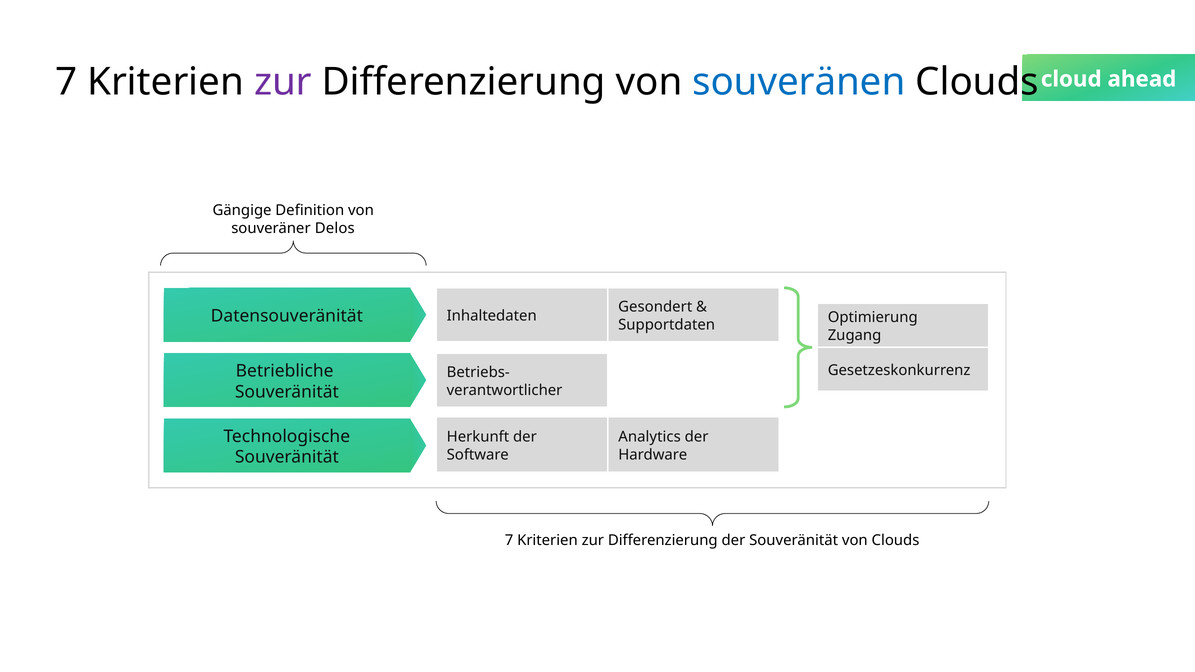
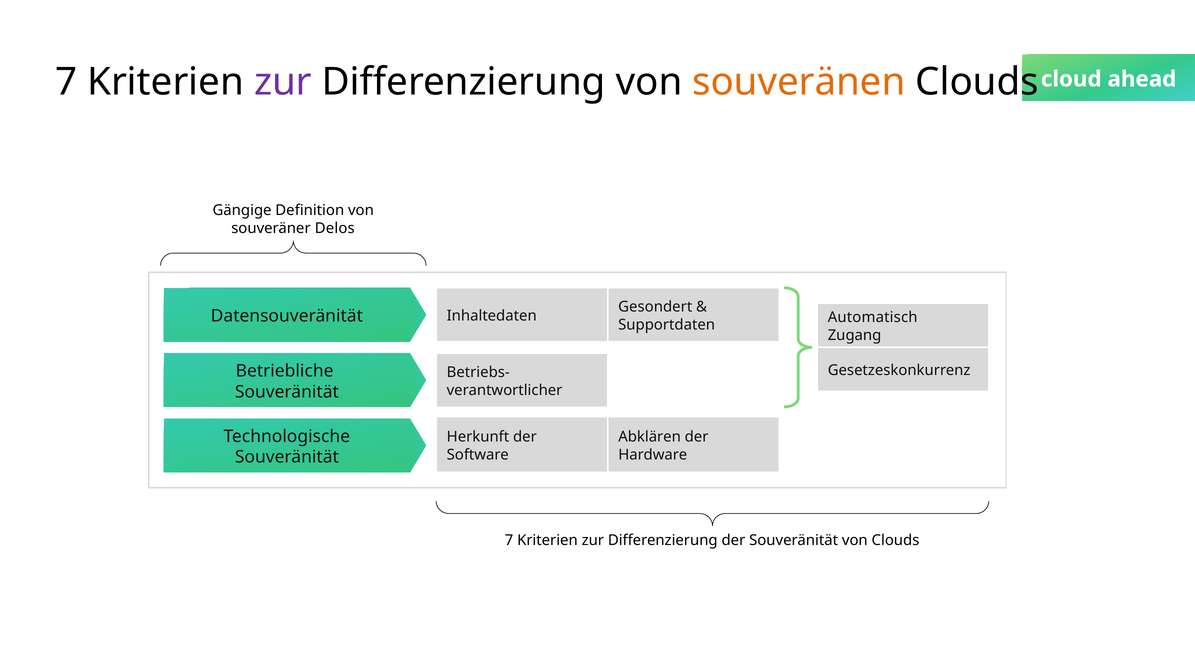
souveränen colour: blue -> orange (799, 82)
Optimierung: Optimierung -> Automatisch (873, 318)
Analytics: Analytics -> Abklären (650, 437)
